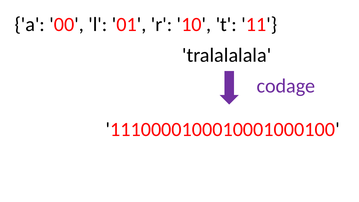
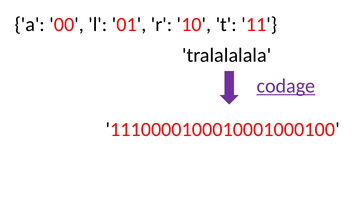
codage underline: none -> present (286, 86)
